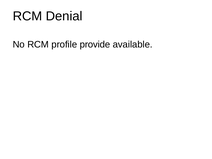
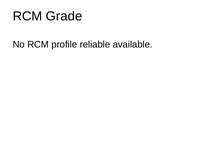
Denial: Denial -> Grade (64, 16)
provide: provide -> reliable (95, 44)
